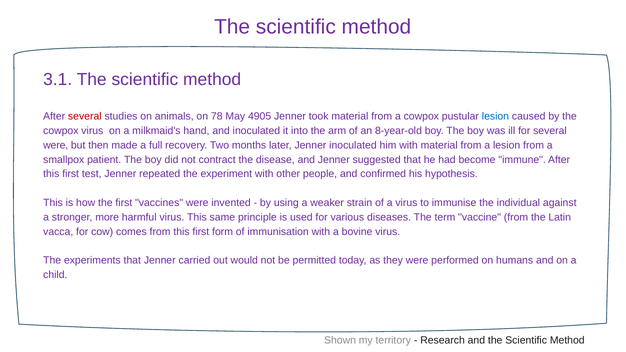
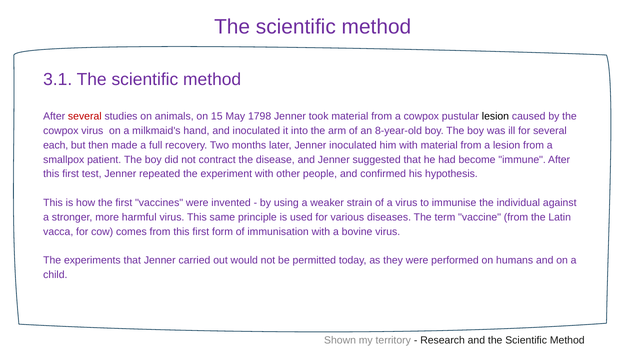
78: 78 -> 15 (217, 117)
4905: 4905 -> 1798 (260, 117)
lesion colour: blue -> black (495, 117)
were: were -> each (56, 145)
